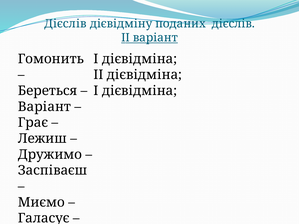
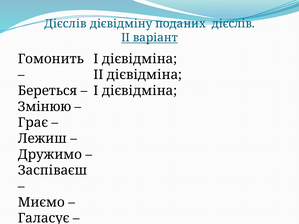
Варіант: Варіант -> Змінюю (45, 107)
